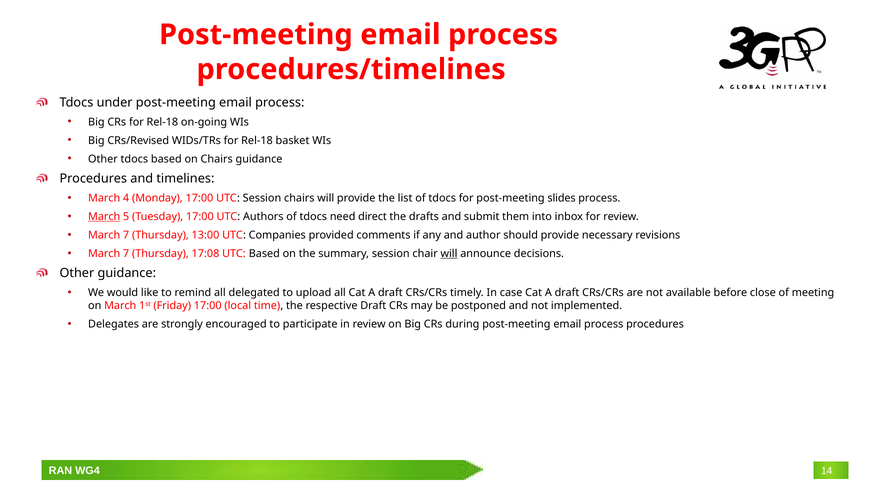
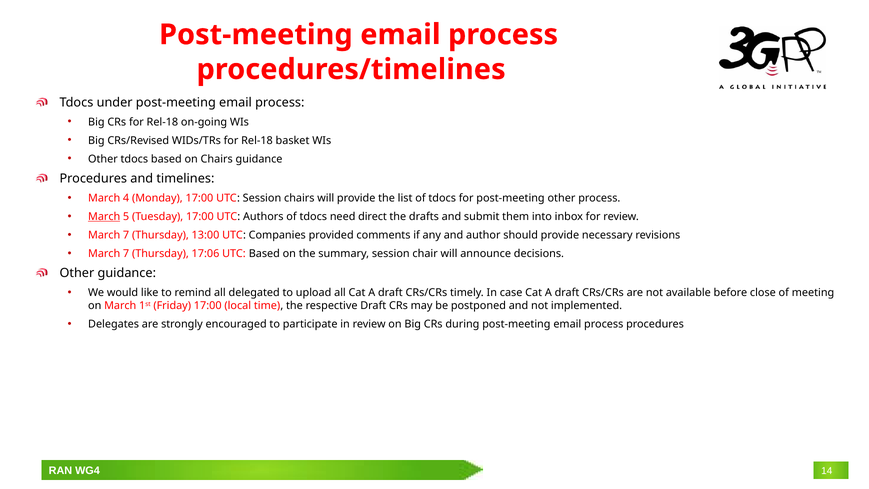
post-meeting slides: slides -> other (561, 198)
17:08: 17:08 -> 17:06 (205, 253)
will underline: present -> none (449, 253)
